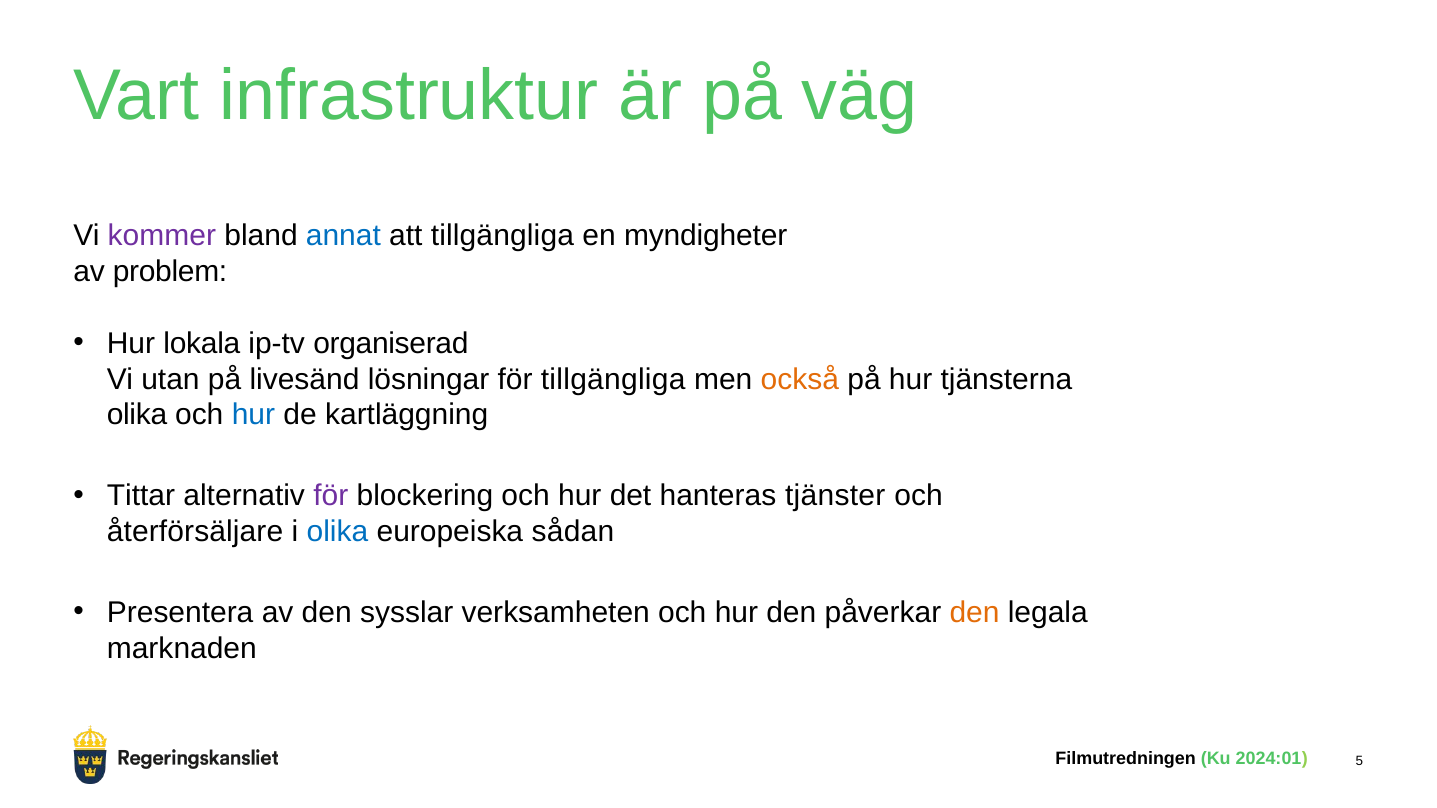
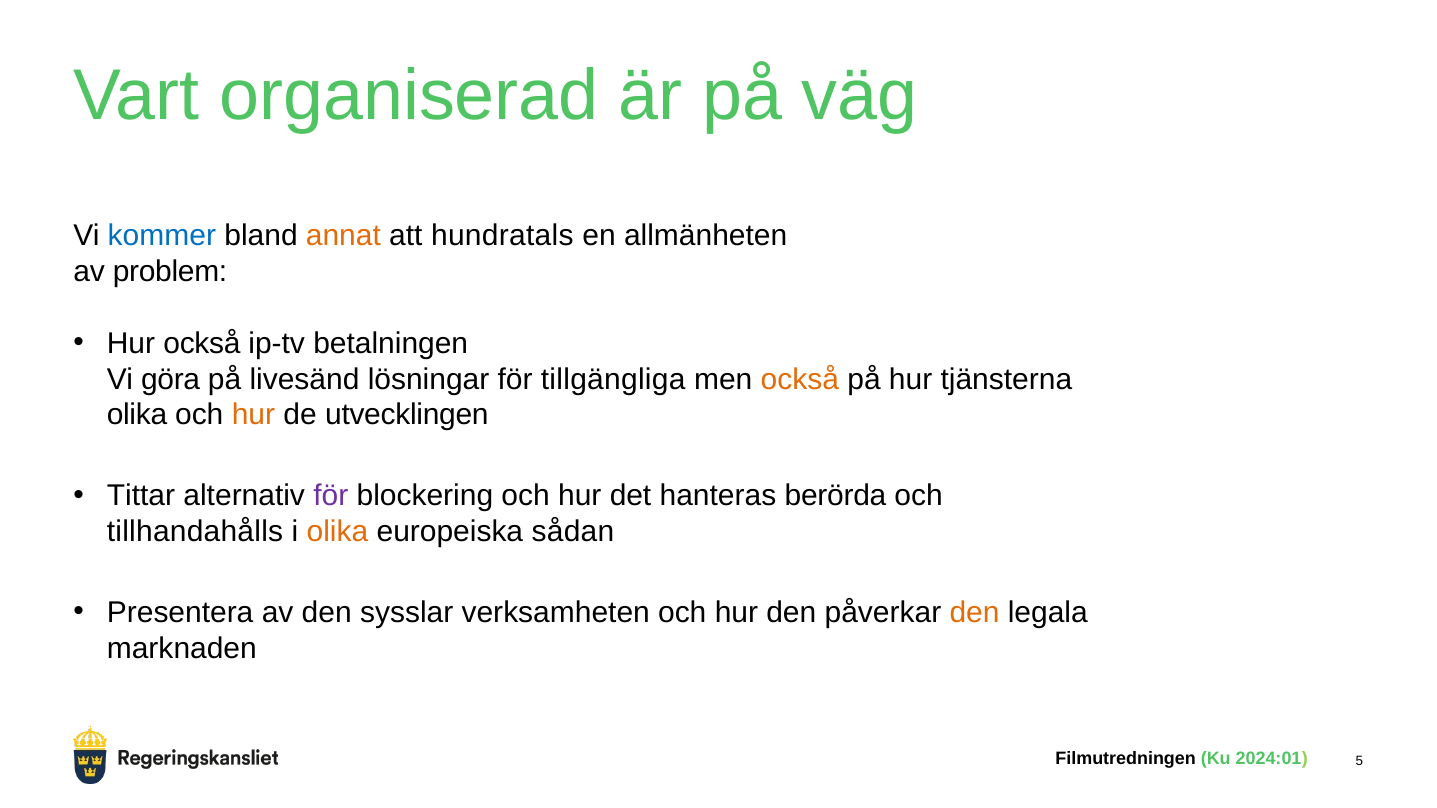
infrastruktur: infrastruktur -> organiserad (409, 96)
kommer colour: purple -> blue (162, 236)
annat colour: blue -> orange (343, 236)
att tillgängliga: tillgängliga -> hundratals (502, 236)
myndigheter: myndigheter -> allmänheten (706, 236)
Hur lokala: lokala -> också (202, 343)
organiserad: organiserad -> betalningen (391, 343)
utan: utan -> göra (171, 379)
hur colour: blue -> orange (253, 415)
kartläggning: kartläggning -> utvecklingen (407, 415)
tjänster: tjänster -> berörda (836, 496)
återförsäljare: återförsäljare -> tillhandahålls (195, 532)
olika colour: blue -> orange (337, 532)
